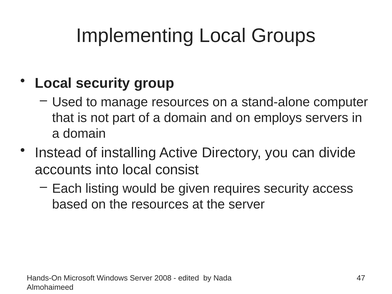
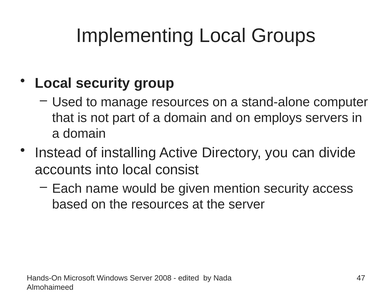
listing: listing -> name (102, 189)
requires: requires -> mention (237, 189)
